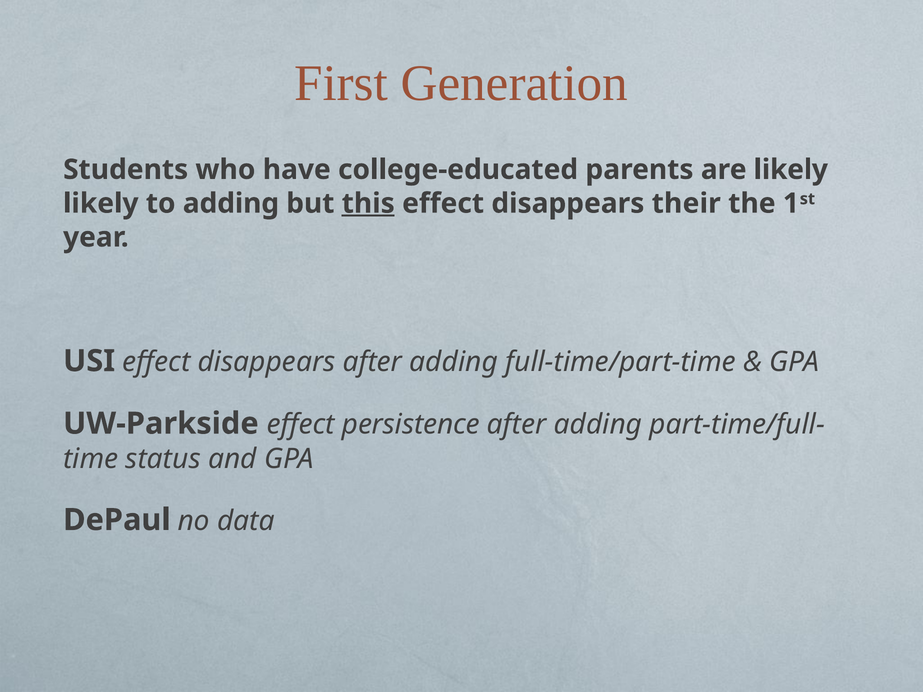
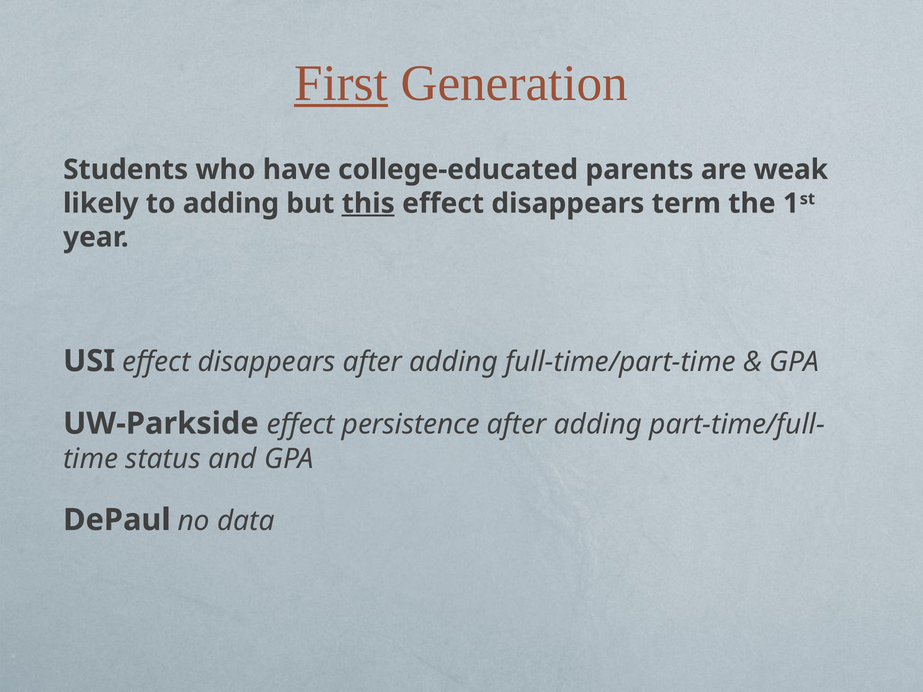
First underline: none -> present (341, 84)
are likely: likely -> weak (791, 170)
their: their -> term (686, 203)
